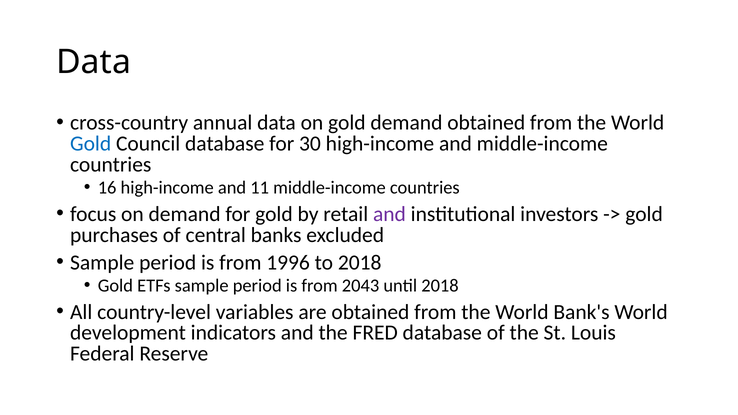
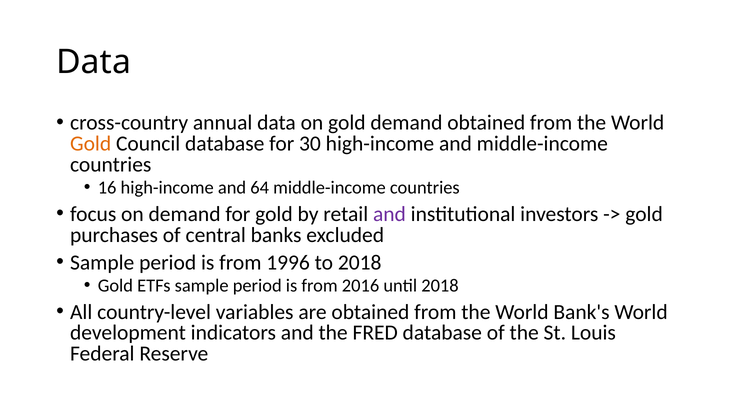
Gold colour: blue -> orange (91, 144)
11: 11 -> 64 (260, 188)
2043: 2043 -> 2016 (361, 286)
